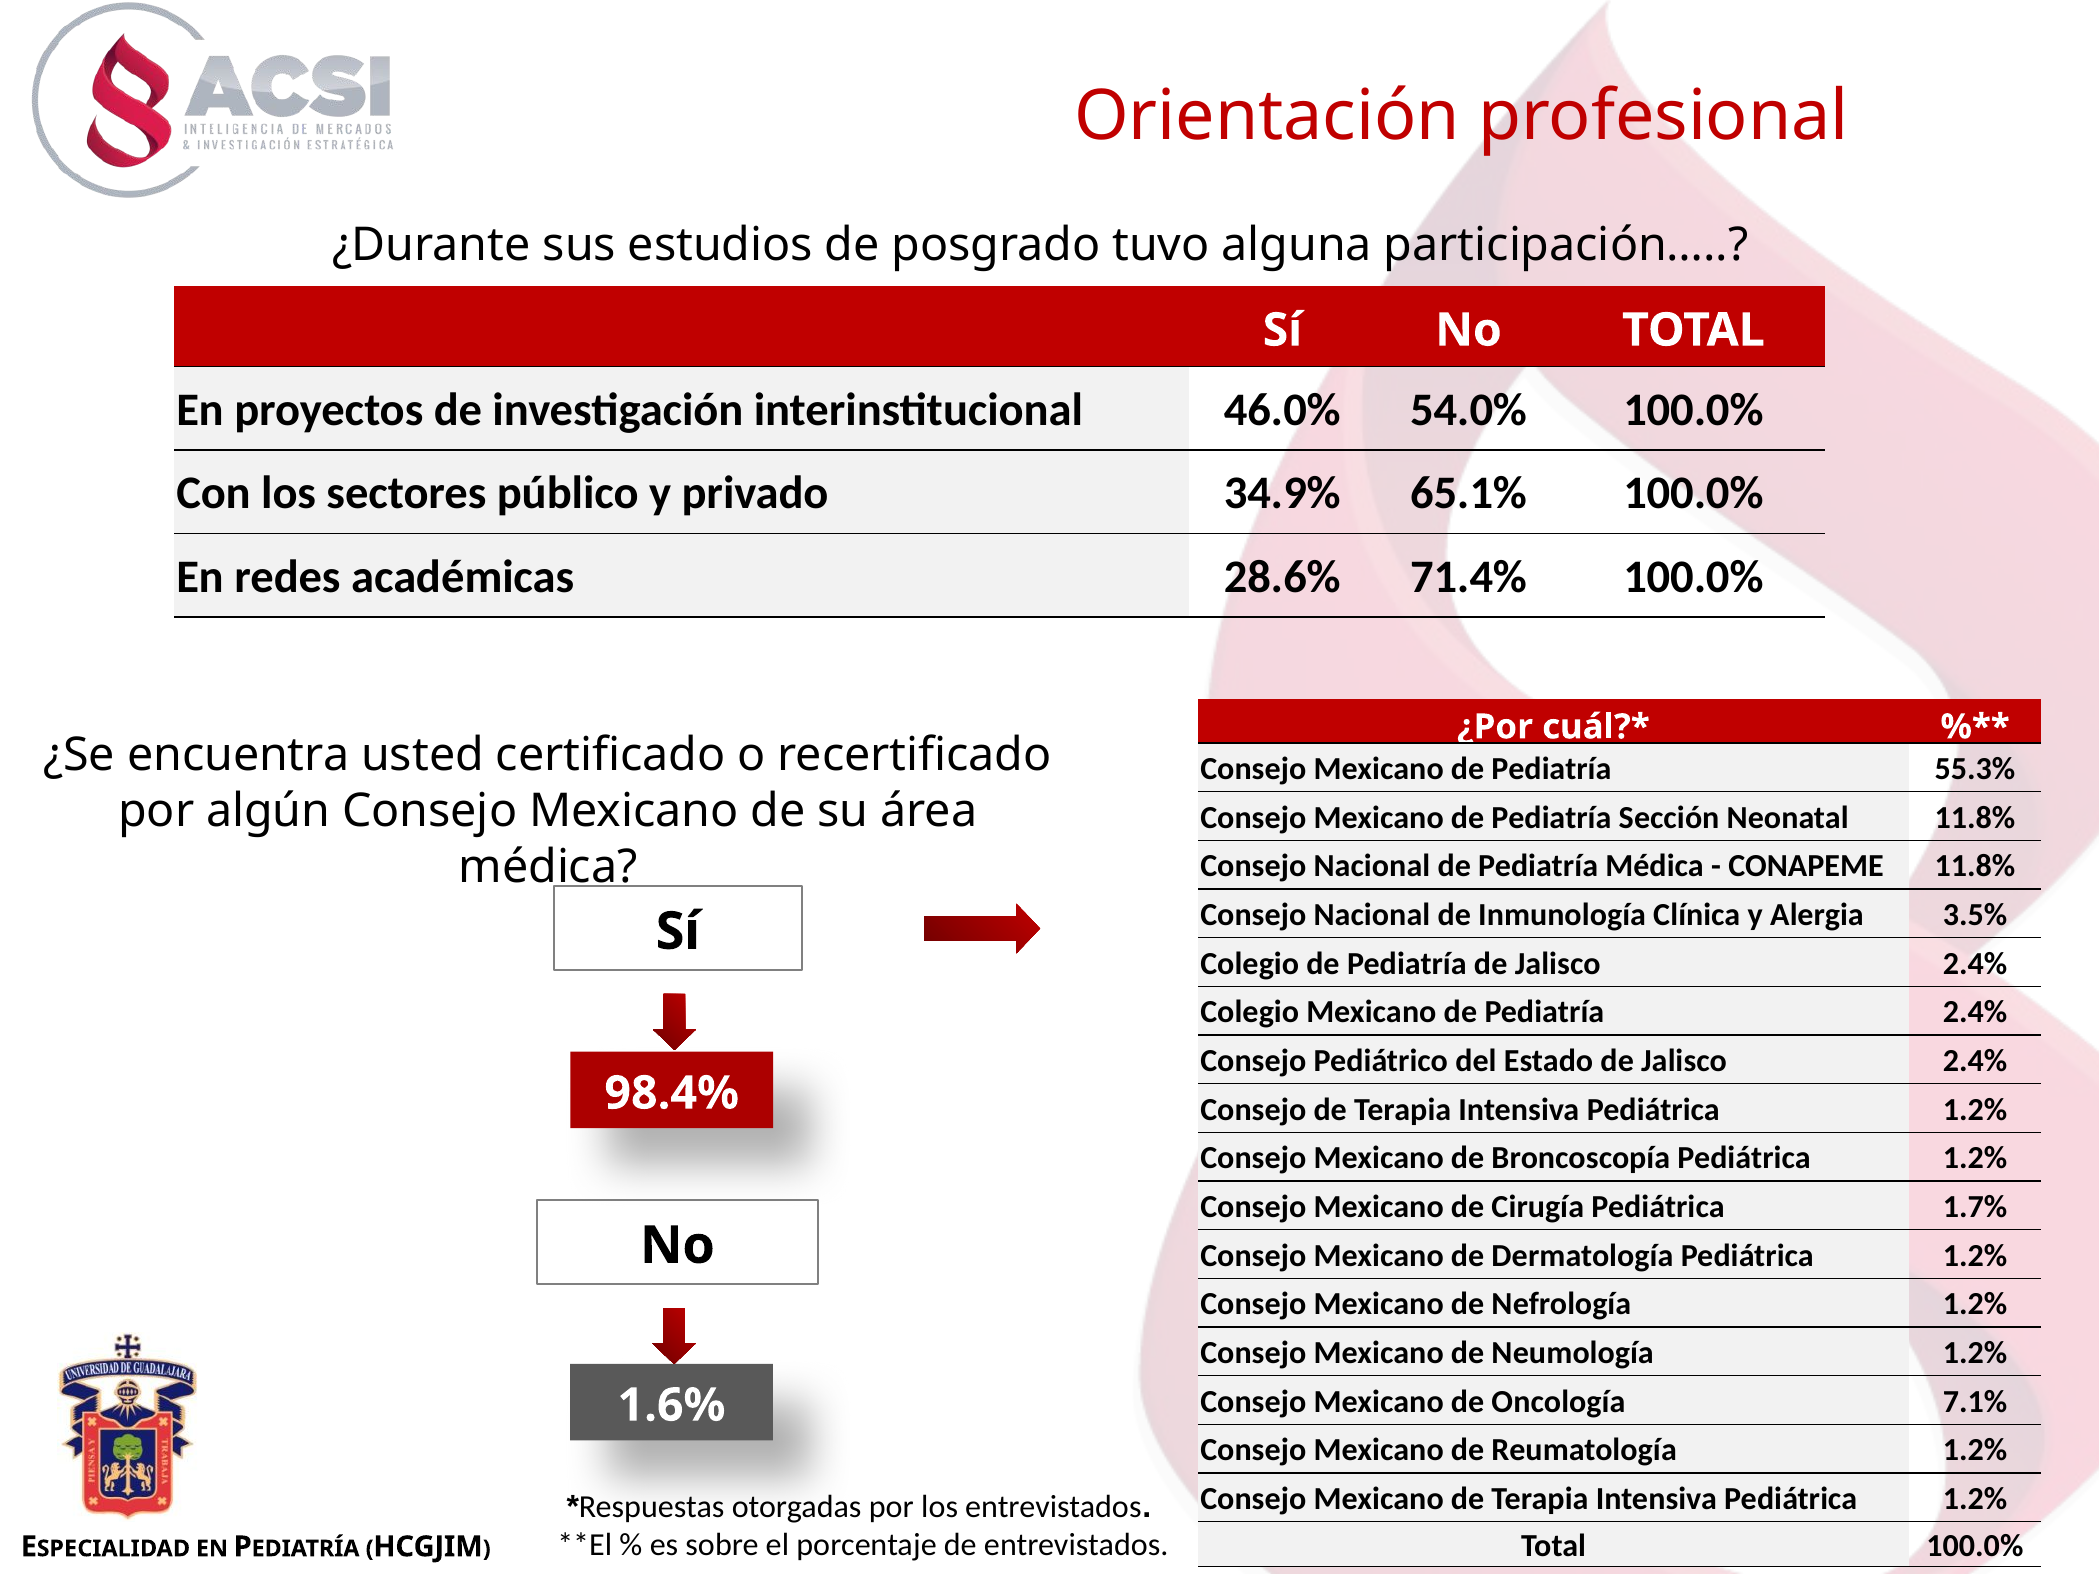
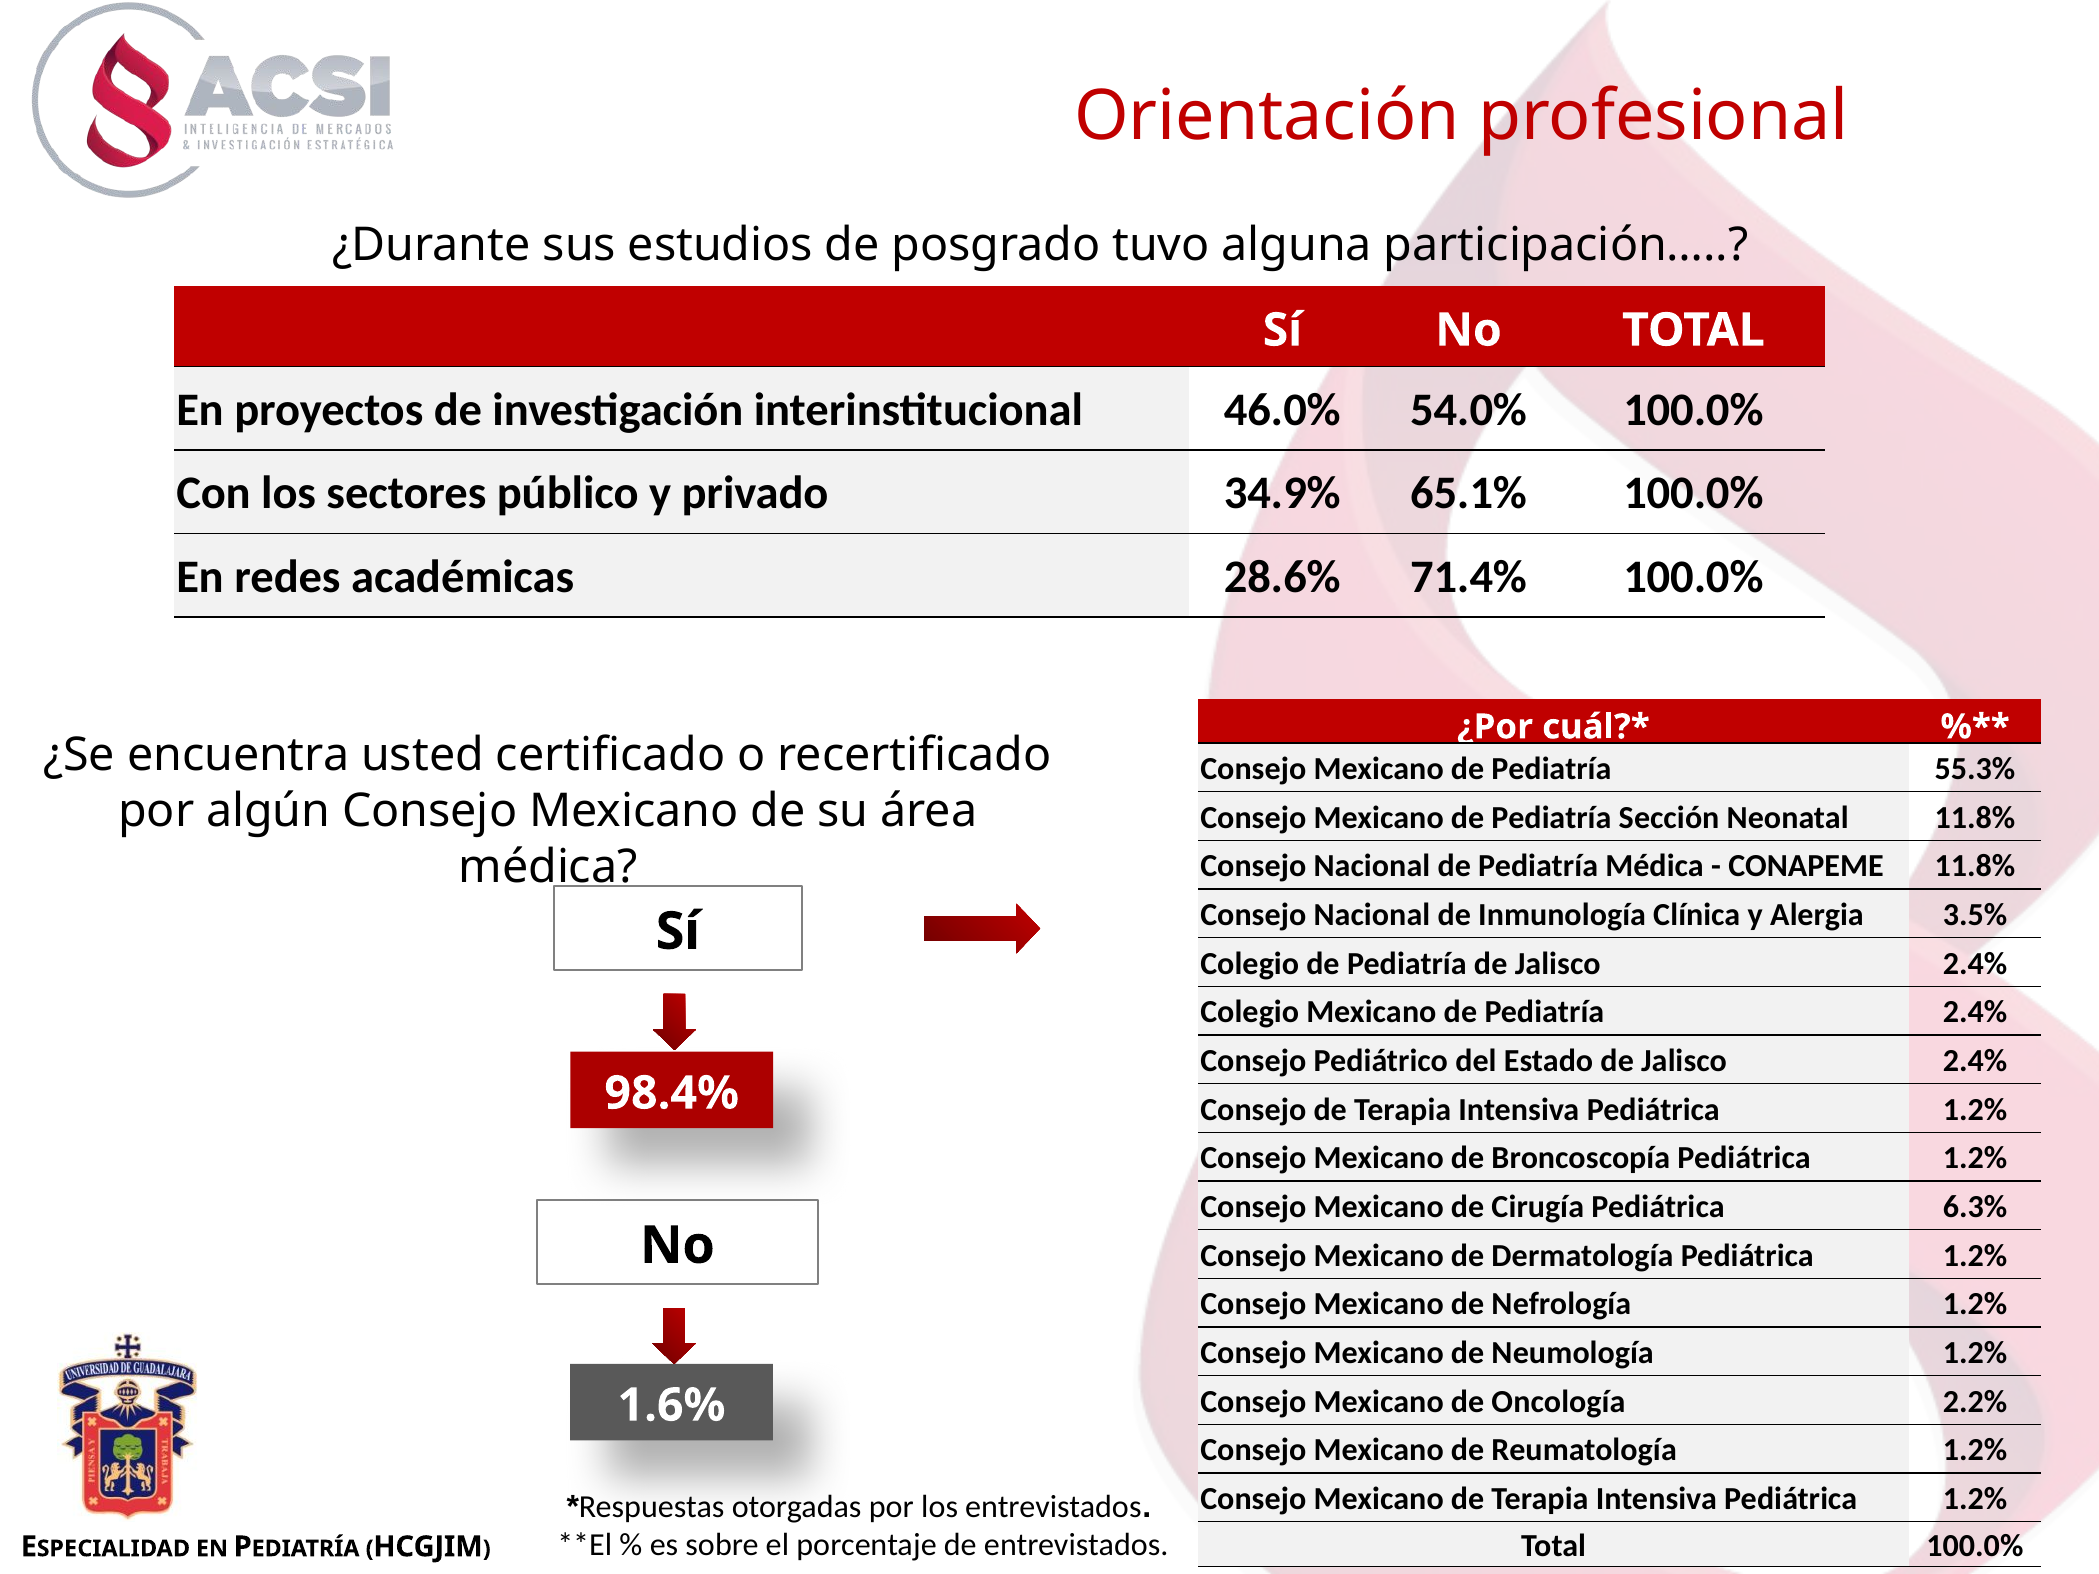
1.7%: 1.7% -> 6.3% (1975, 1207)
7.1%: 7.1% -> 2.2% (1975, 1402)
